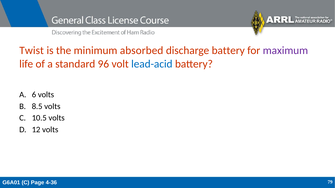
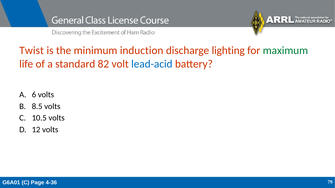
absorbed: absorbed -> induction (142, 51)
discharge battery: battery -> lighting (228, 51)
maximum colour: purple -> green (285, 51)
96: 96 -> 82 (103, 64)
